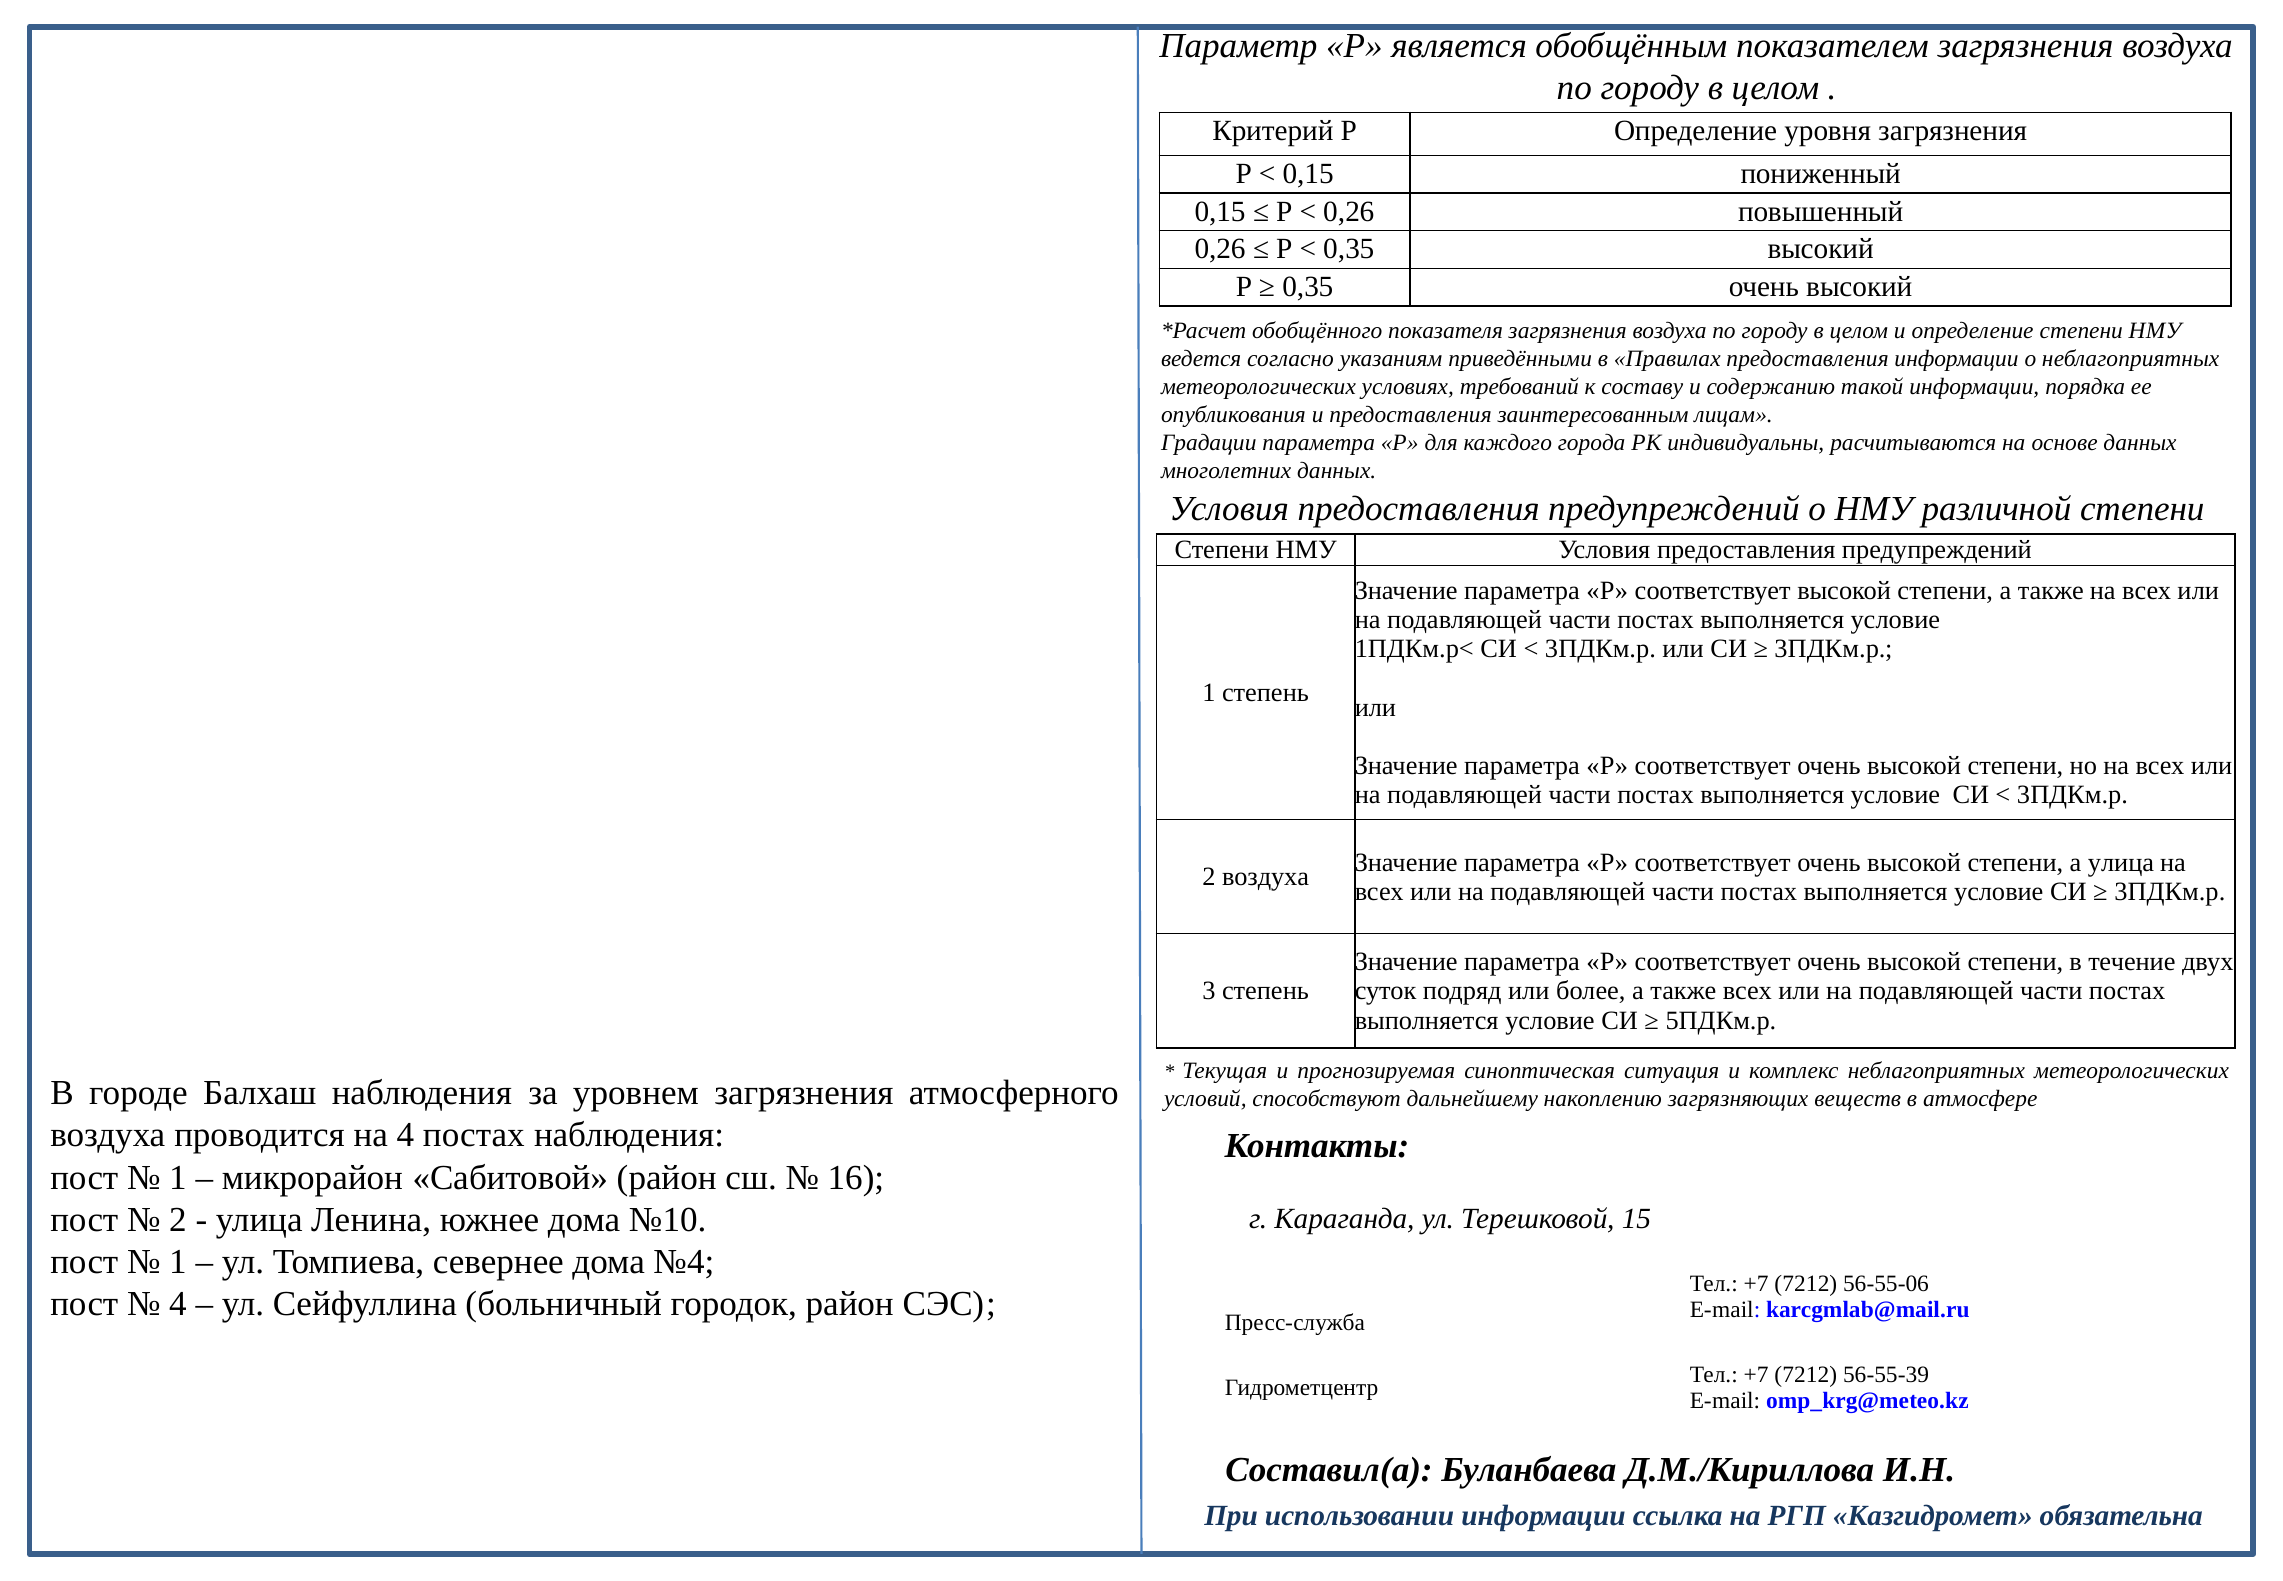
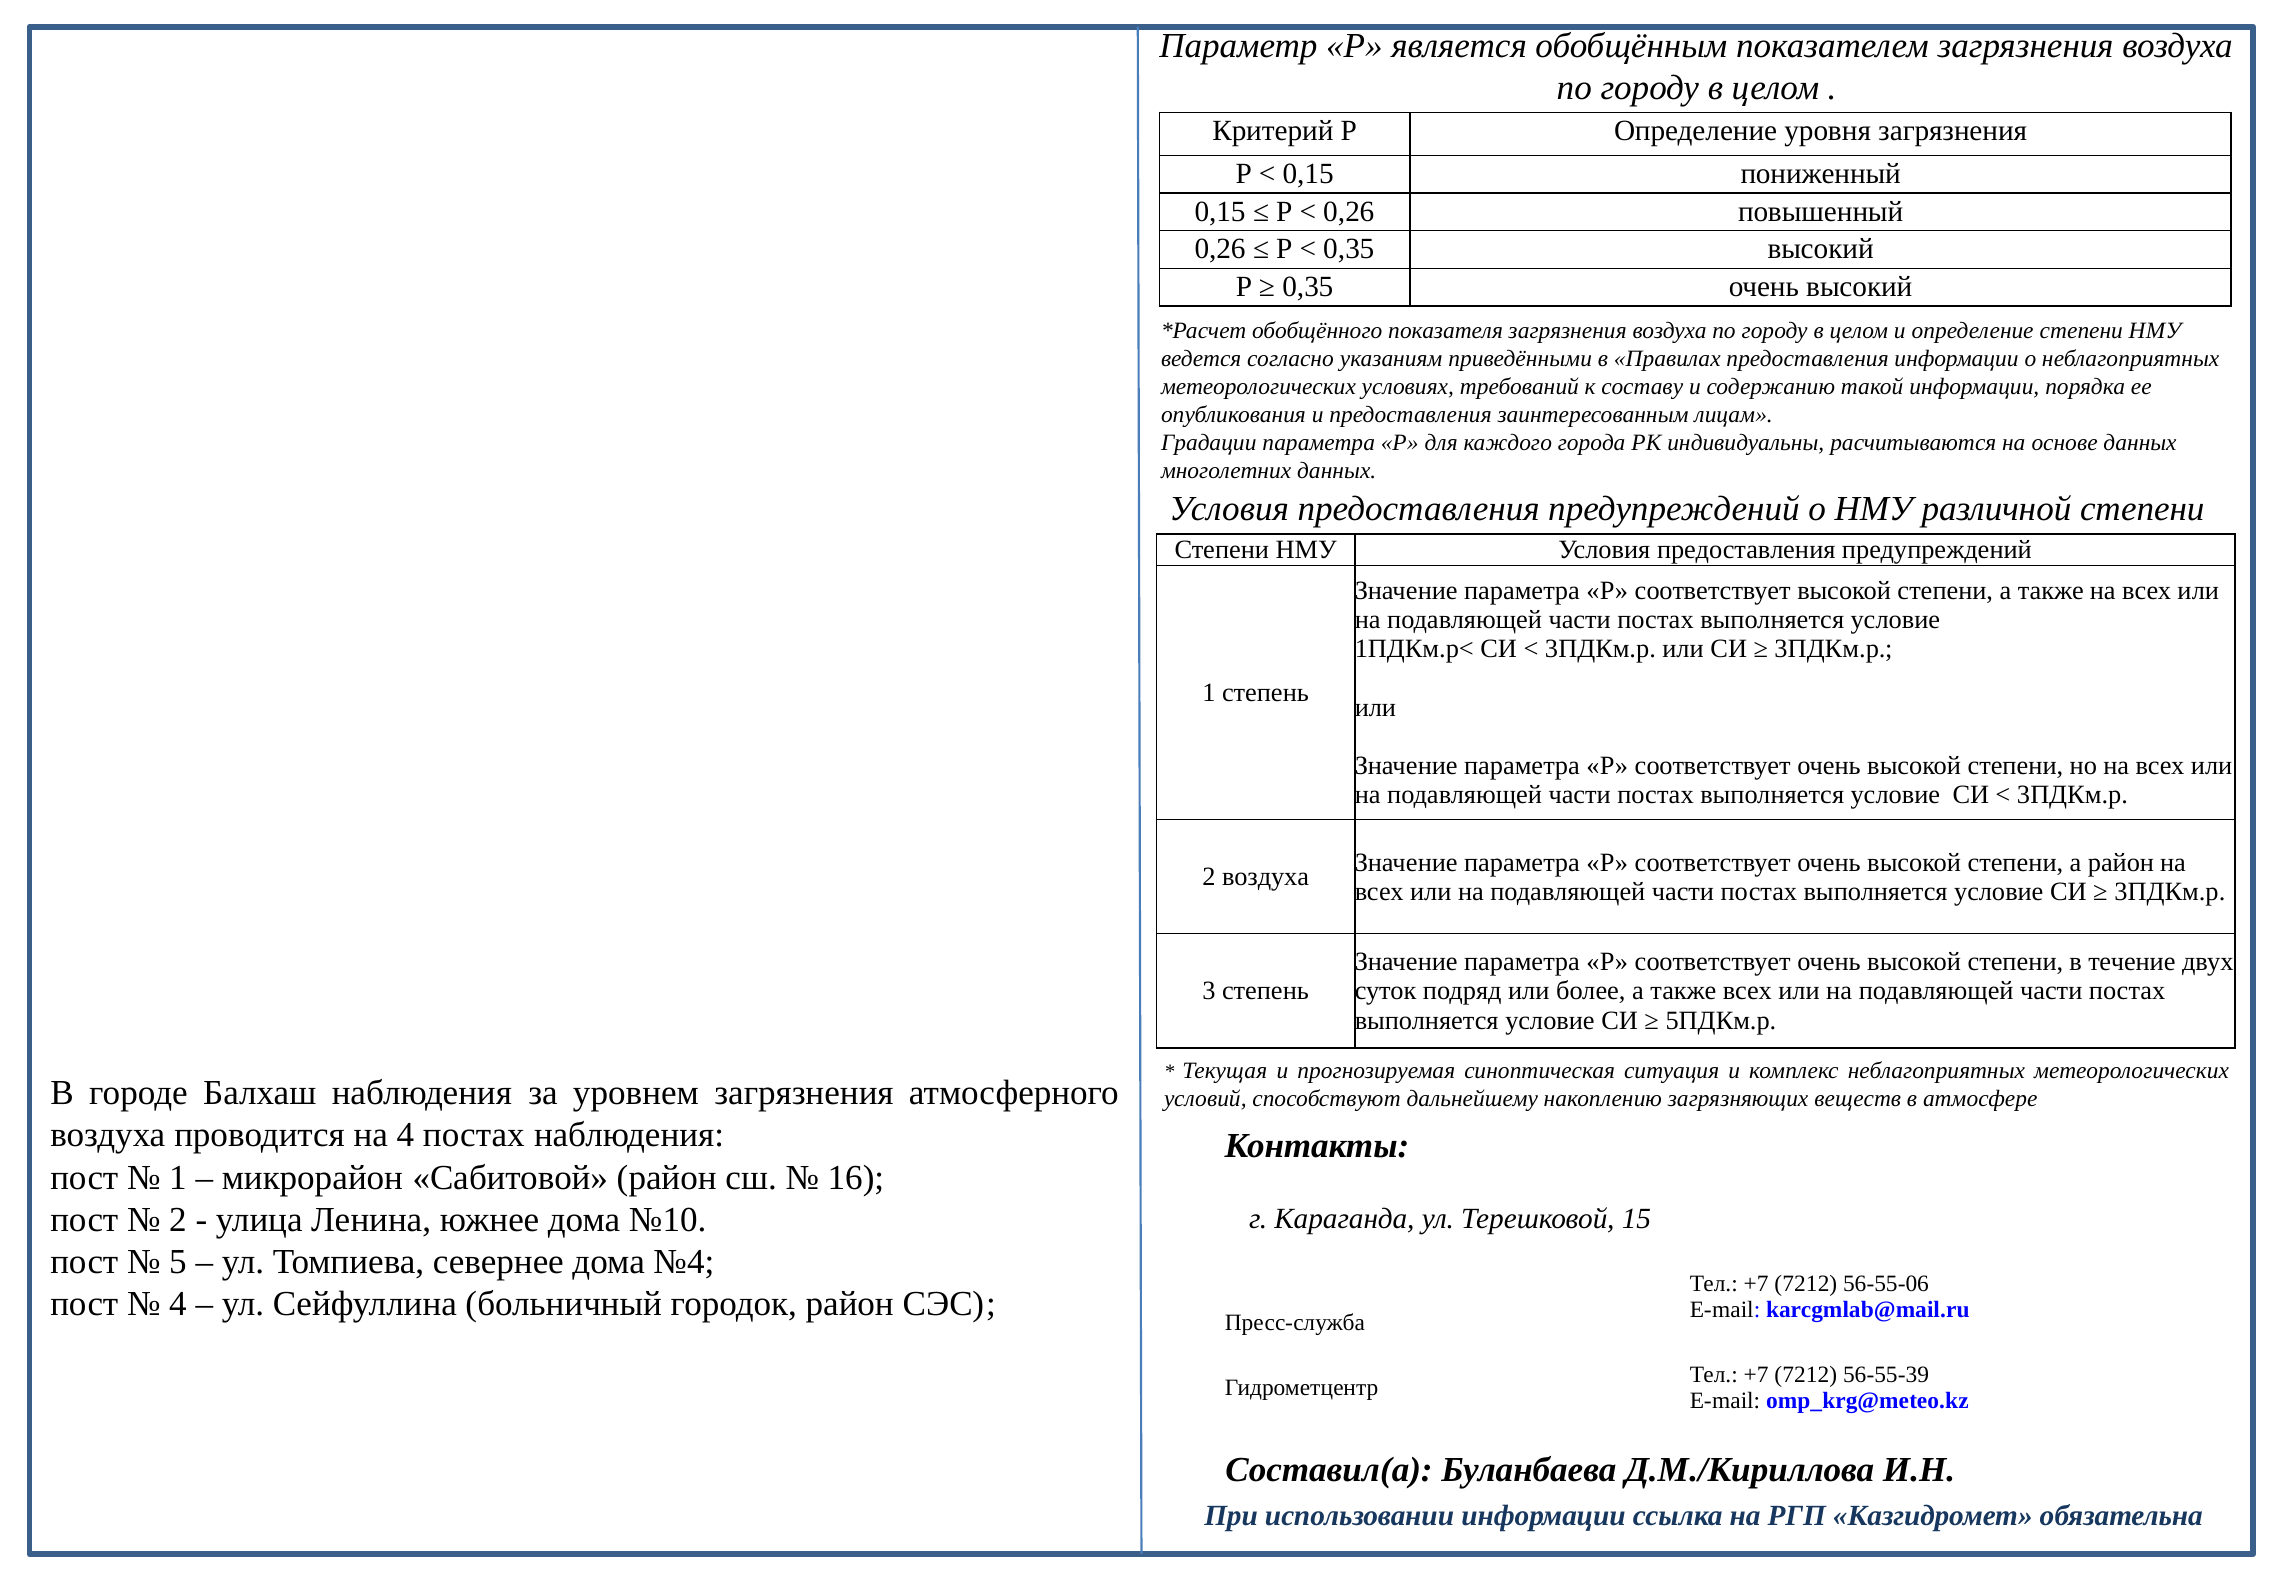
а улица: улица -> район (2121, 862)
1: 1 -> 5 (178, 1261)
